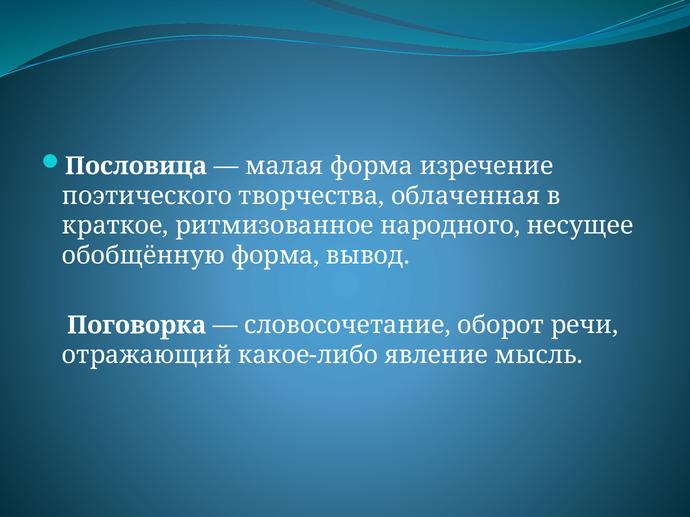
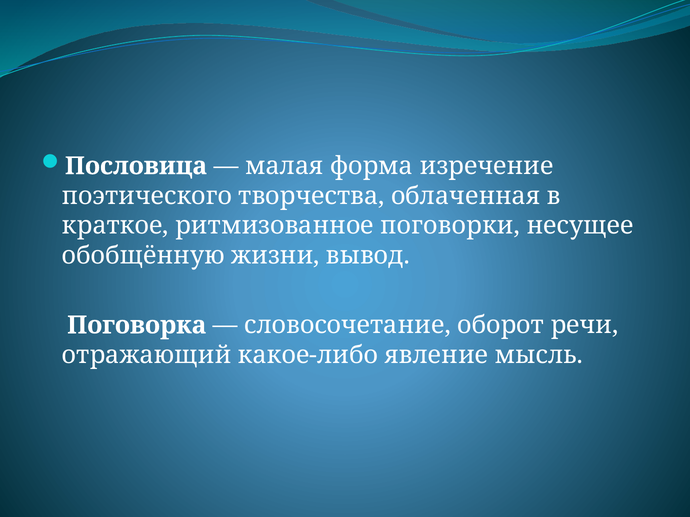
народного: народного -> поговорки (450, 226)
обобщённую форма: форма -> жизни (275, 256)
